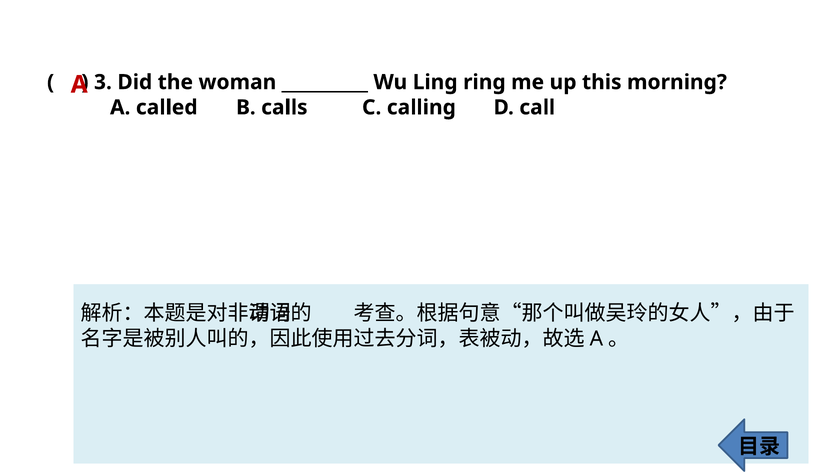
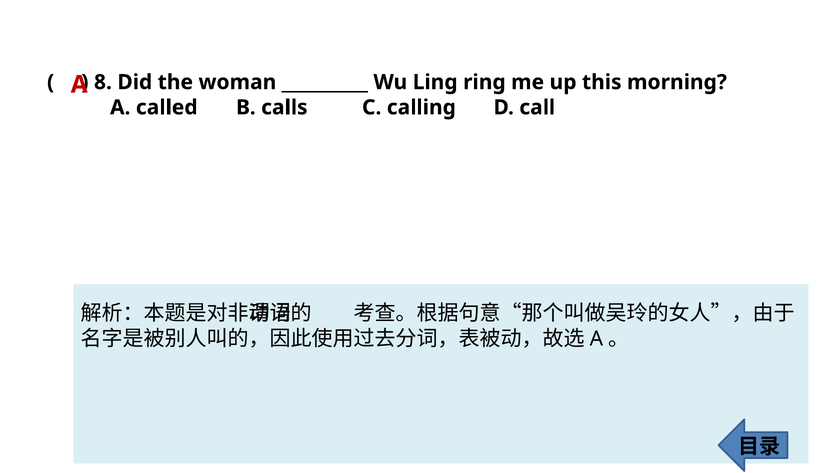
3: 3 -> 8 (103, 82)
